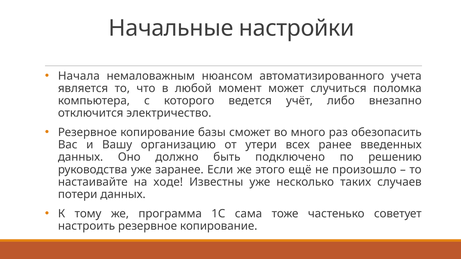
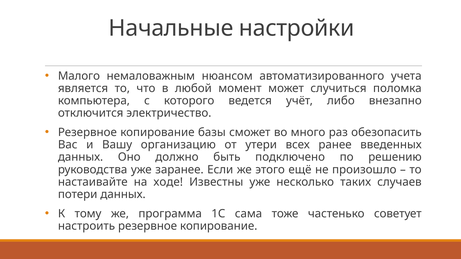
Начала: Начала -> Малого (79, 76)
